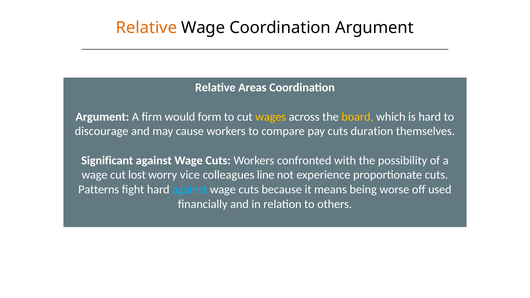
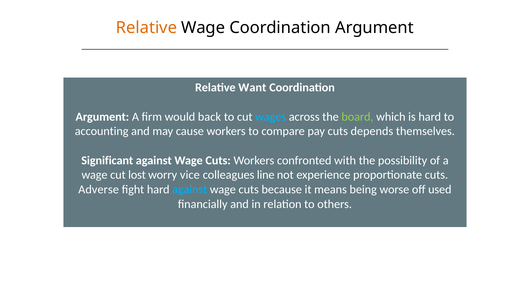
Areas: Areas -> Want (252, 88)
form: form -> back (209, 117)
wages colour: yellow -> light blue (271, 117)
board colour: yellow -> light green (357, 117)
discourage: discourage -> accounting (102, 131)
duration: duration -> depends (372, 131)
Patterns: Patterns -> Adverse (99, 190)
